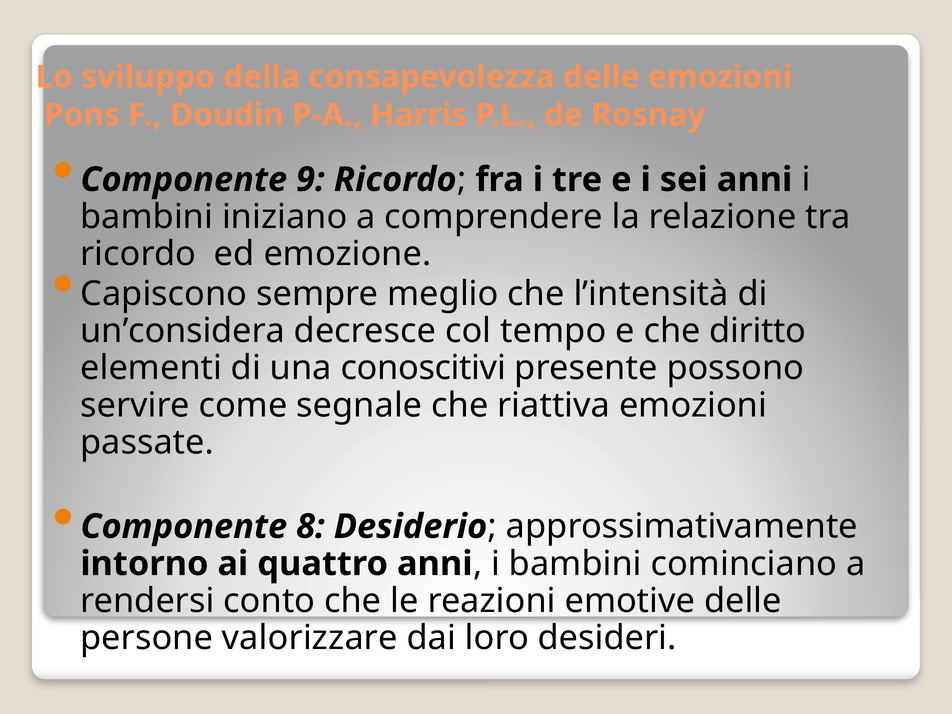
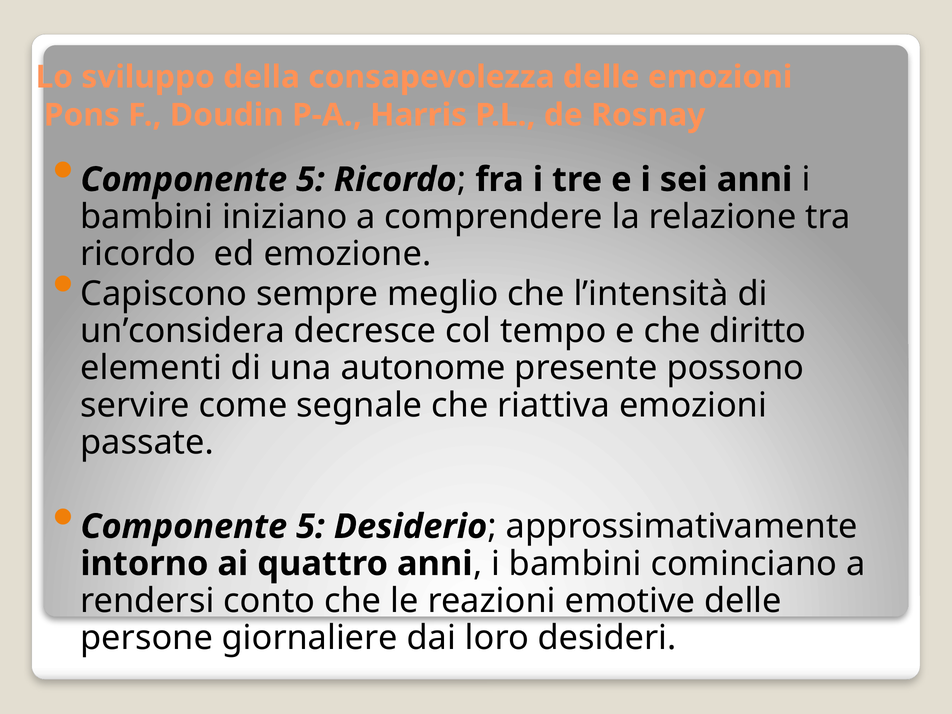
9: 9 -> 5 (310, 180)
conoscitivi: conoscitivi -> autonome (423, 368)
8: 8 -> 5 (310, 527)
valorizzare: valorizzare -> giornaliere (310, 638)
